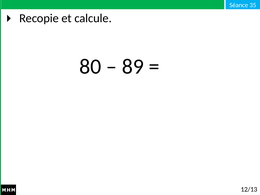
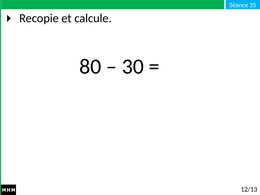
89: 89 -> 30 (133, 67)
